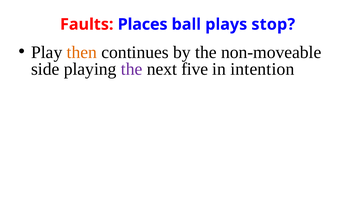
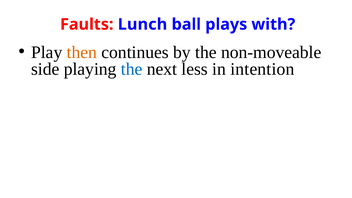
Places: Places -> Lunch (142, 24)
stop: stop -> with (273, 24)
the colour: purple -> blue (132, 69)
five: five -> less (195, 69)
